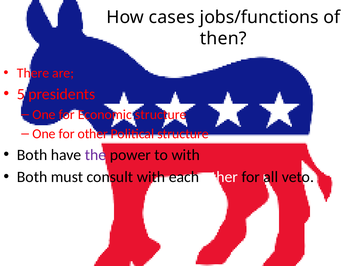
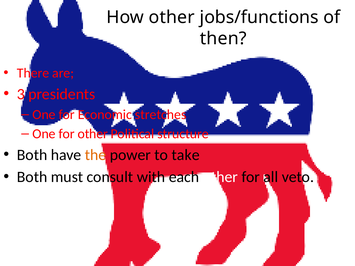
How cases: cases -> other (172, 17)
5: 5 -> 3 (21, 94)
Economic structure: structure -> stretches (161, 115)
the colour: purple -> orange (96, 155)
to with: with -> take (186, 155)
